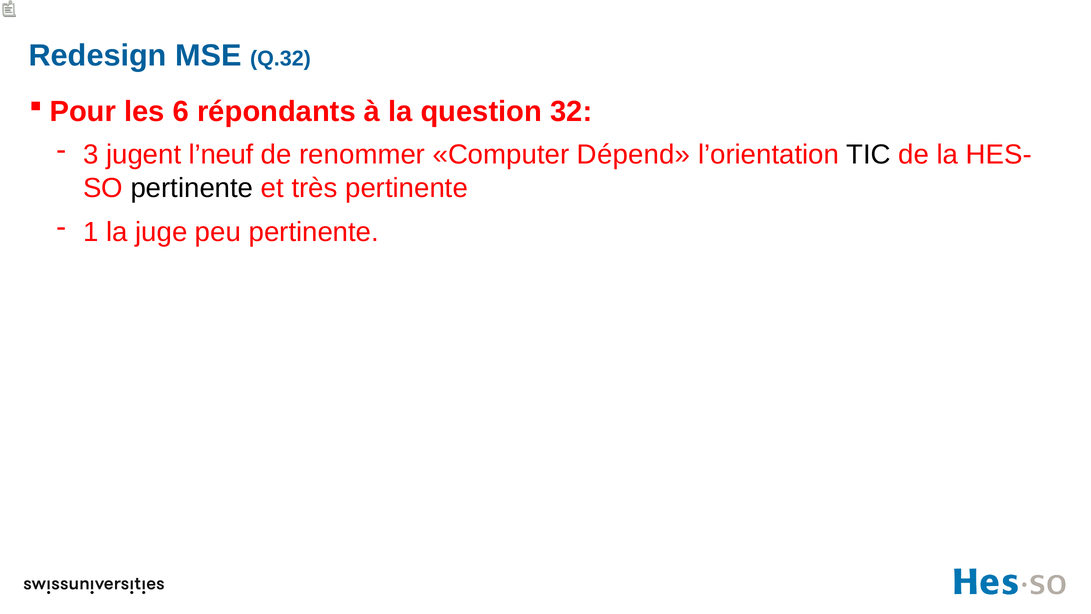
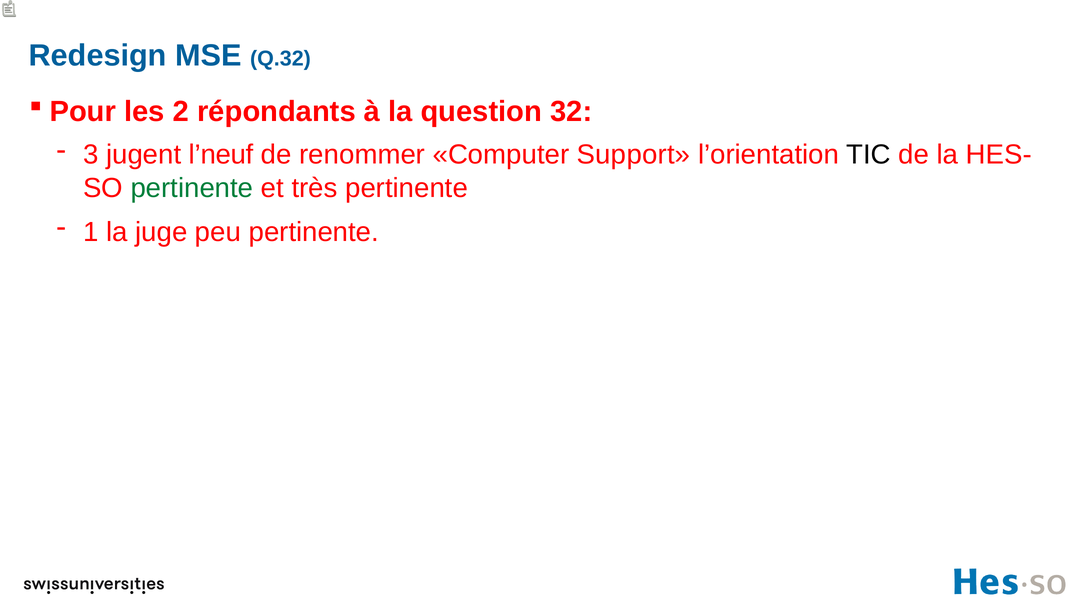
6: 6 -> 2 (181, 112)
Dépend: Dépend -> Support (634, 155)
pertinente colour: black -> green (192, 188)
